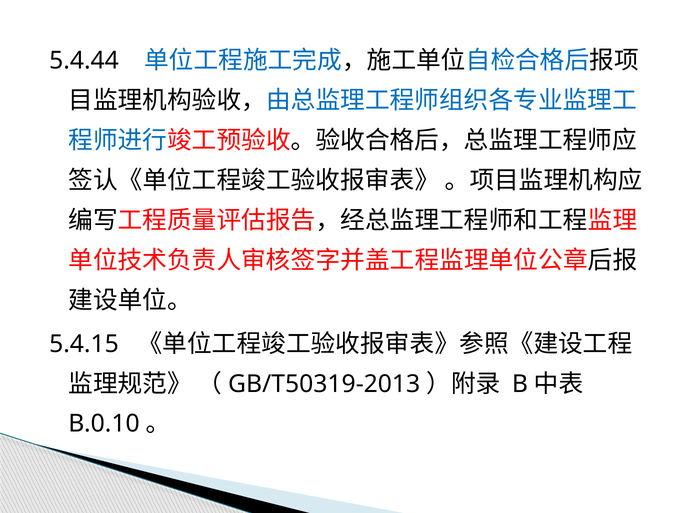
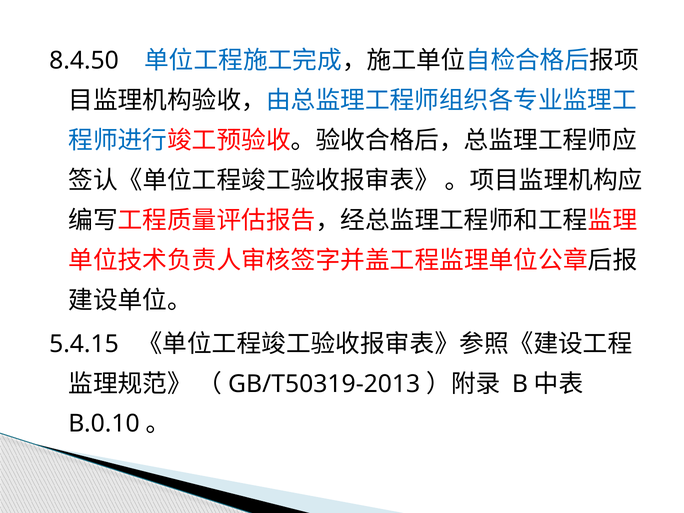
5.4.44: 5.4.44 -> 8.4.50 (84, 61)
